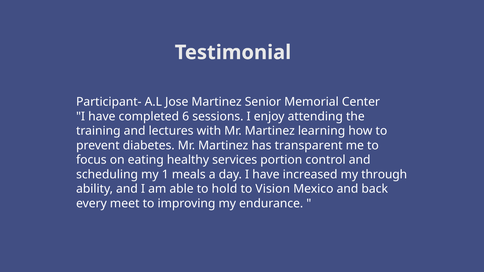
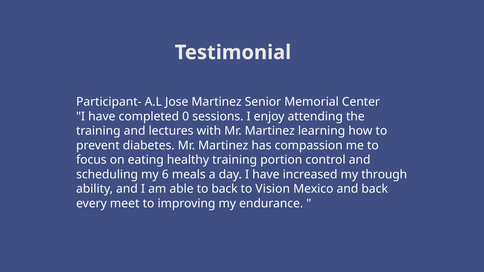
6: 6 -> 0 (186, 116)
transparent: transparent -> compassion (309, 145)
healthy services: services -> training (235, 160)
1: 1 -> 6 (165, 175)
to hold: hold -> back (225, 189)
